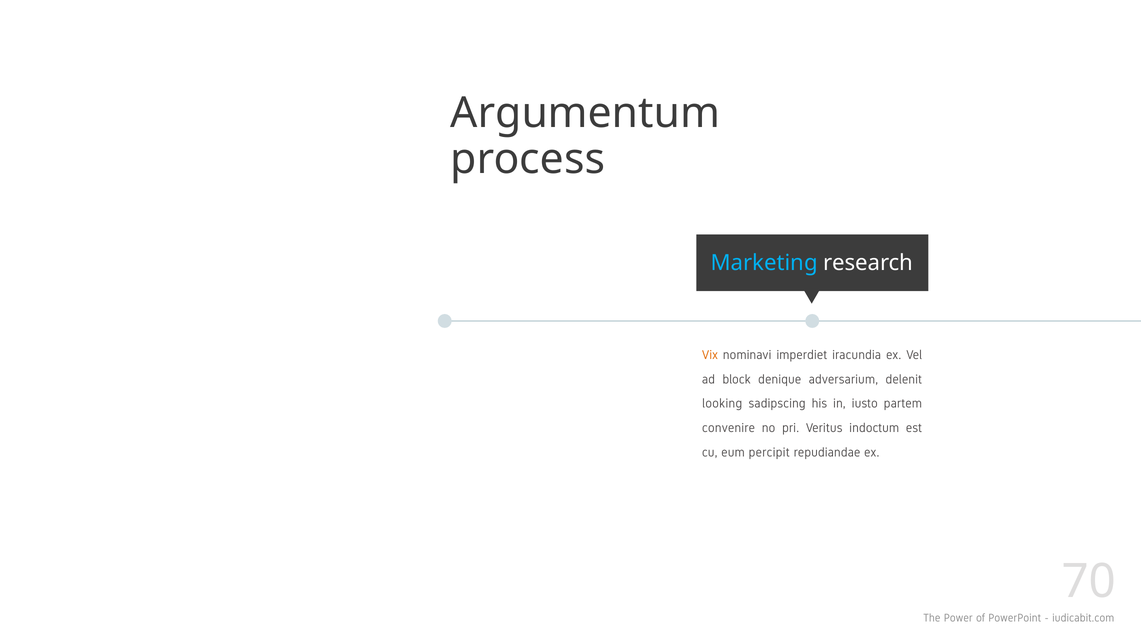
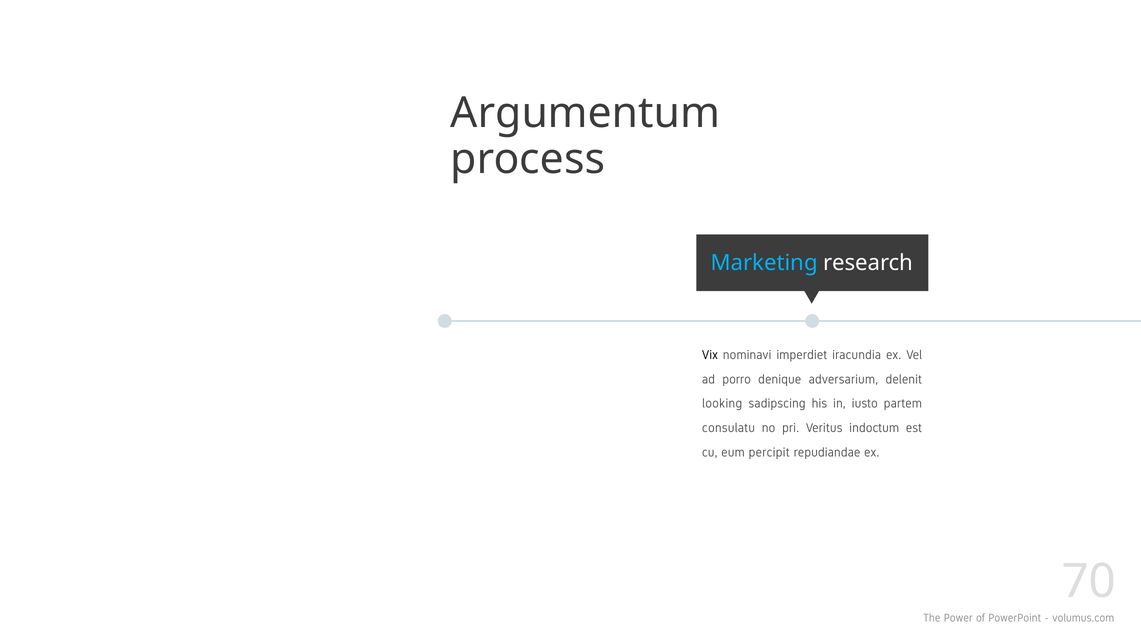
Vix colour: orange -> black (710, 355)
block: block -> porro (737, 379)
convenire: convenire -> consulatu (729, 428)
iudicabit.com: iudicabit.com -> volumus.com (1083, 618)
